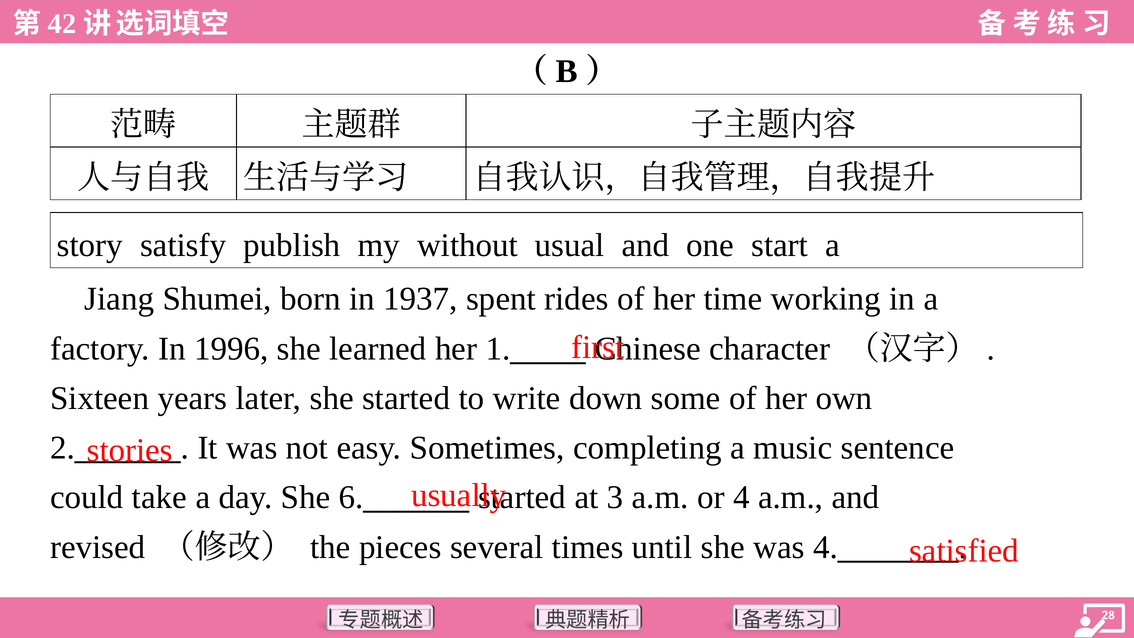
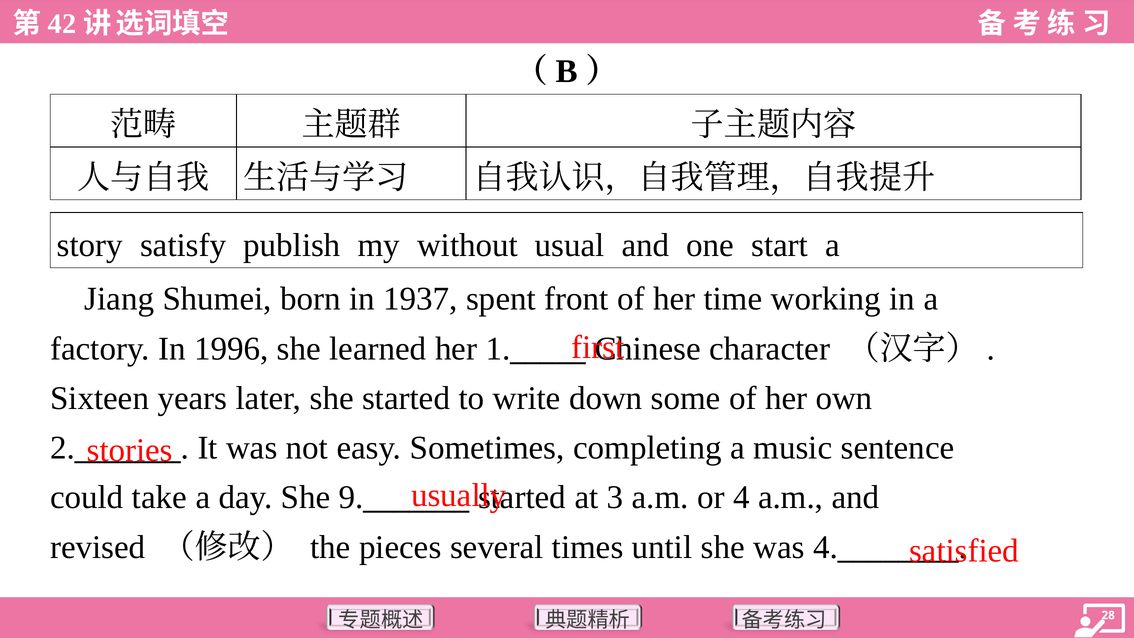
rides: rides -> front (576, 299)
6: 6 -> 9 (351, 497)
